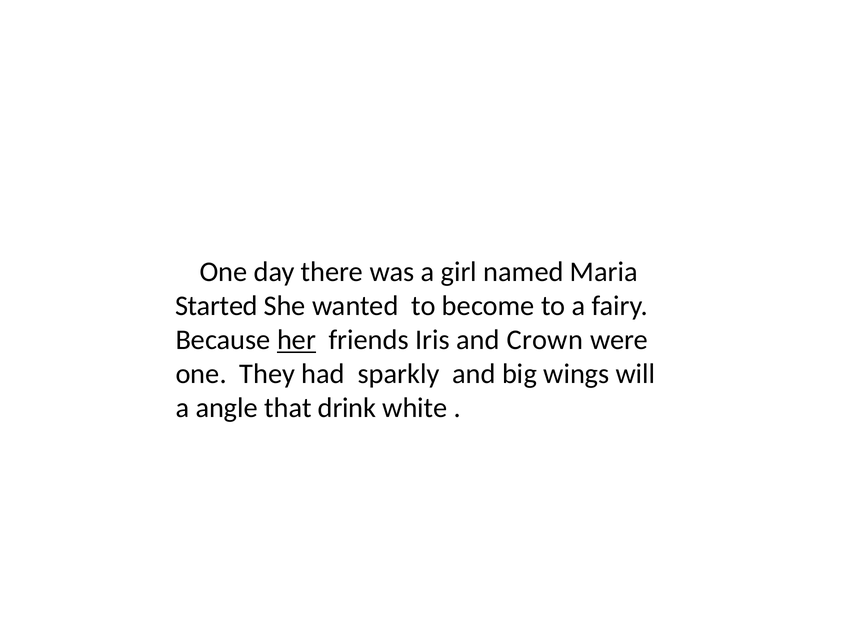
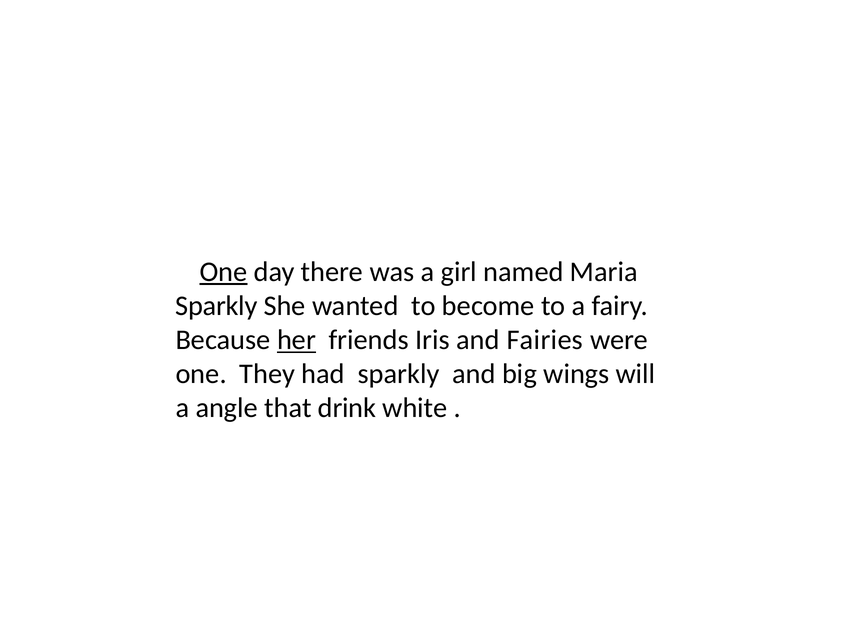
One underline: none -> present (223, 272)
Started: Started -> Sparkly (216, 306)
Crown: Crown -> Fairies (545, 340)
